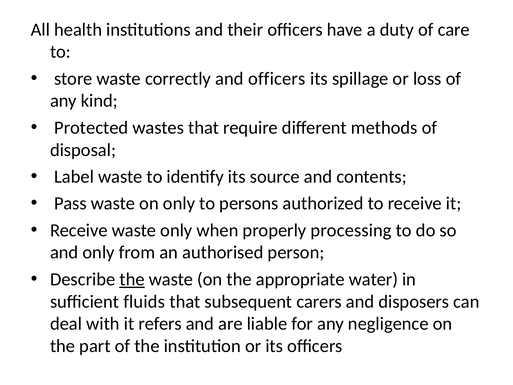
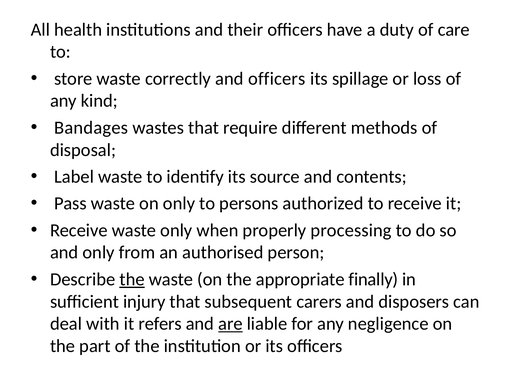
Protected: Protected -> Bandages (91, 128)
water: water -> finally (373, 279)
fluids: fluids -> injury (144, 301)
are underline: none -> present (230, 324)
